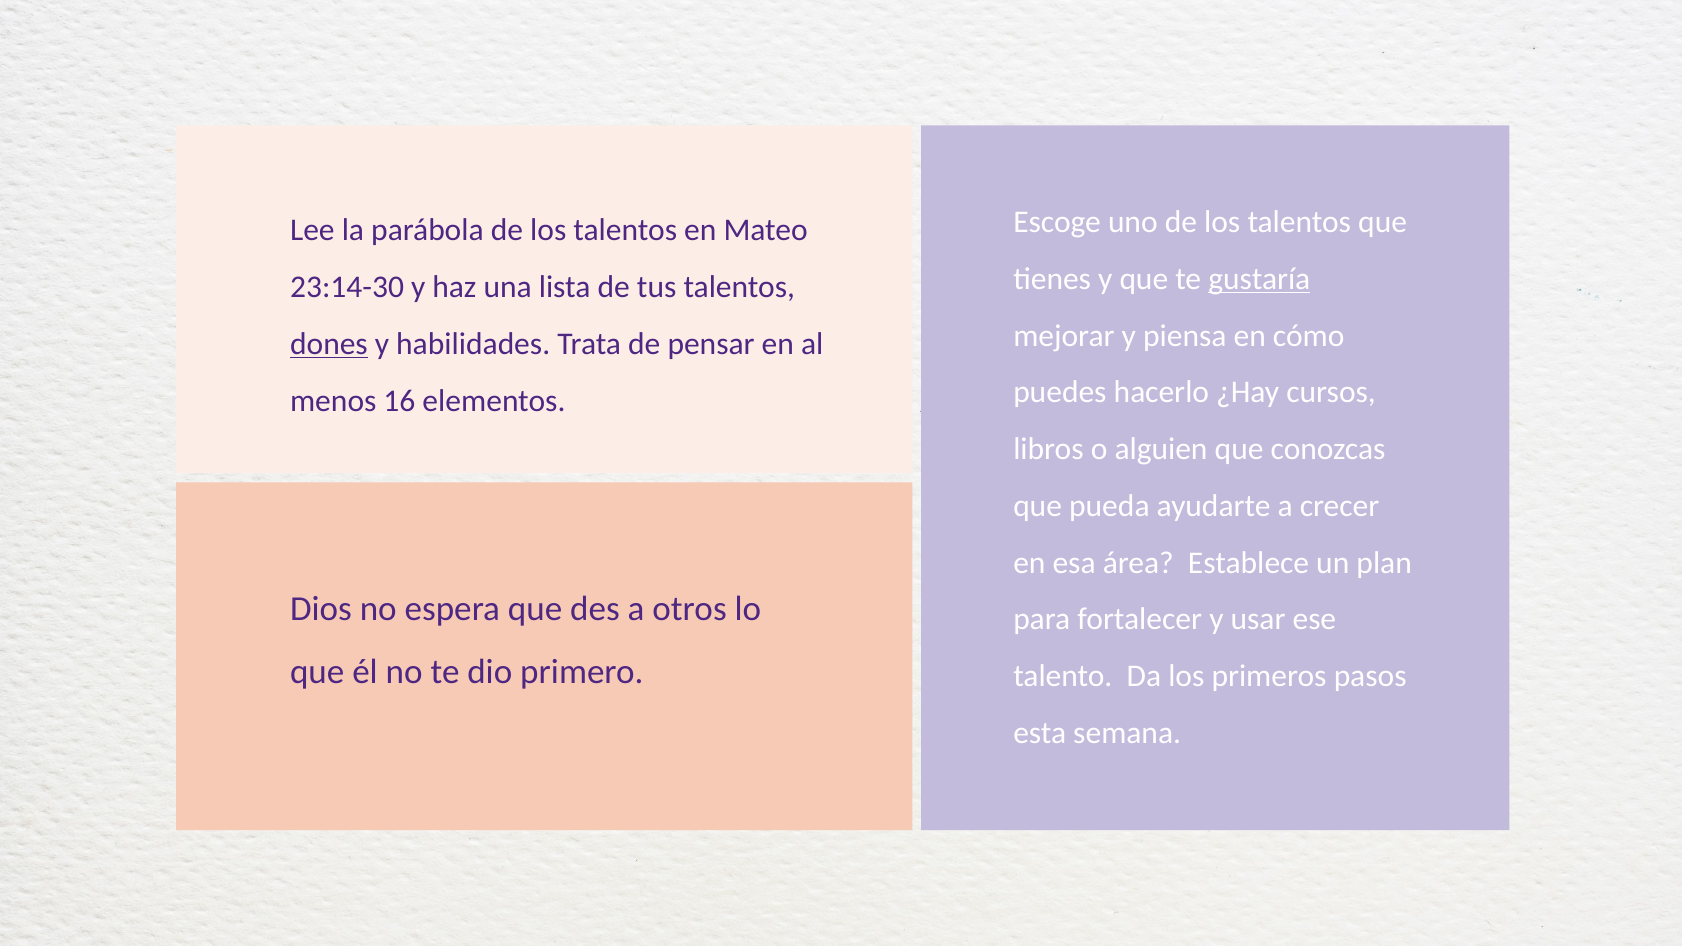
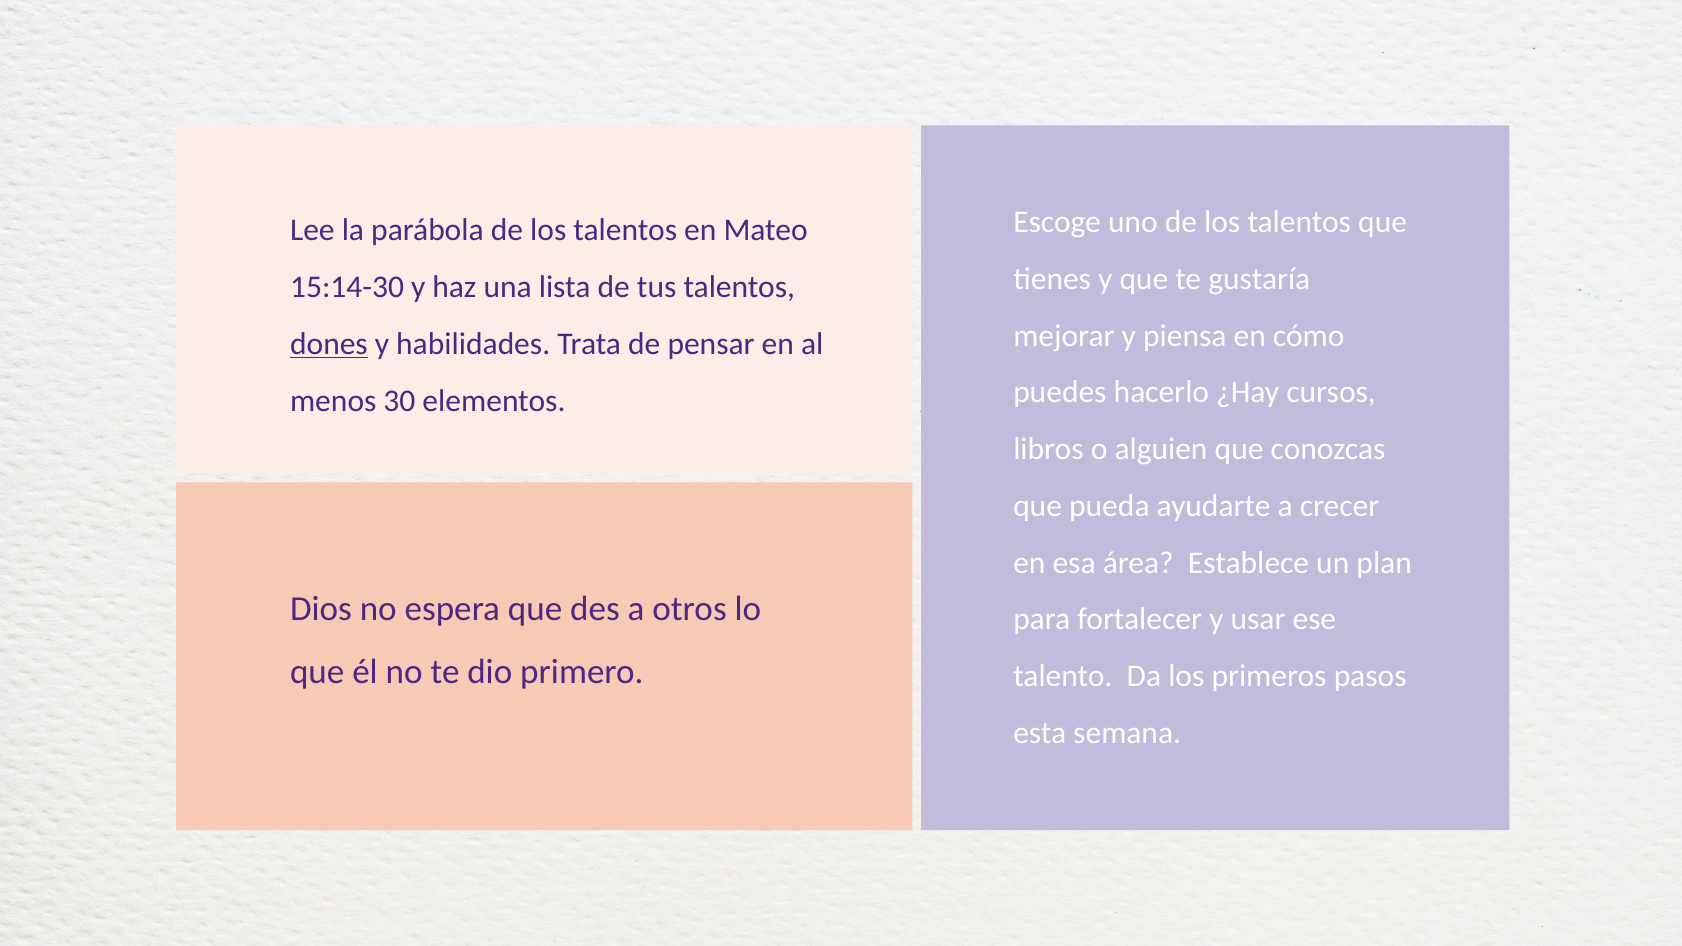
gustaría underline: present -> none (1259, 279)
23:14-30: 23:14-30 -> 15:14-30 (347, 287)
16: 16 -> 30 (399, 401)
